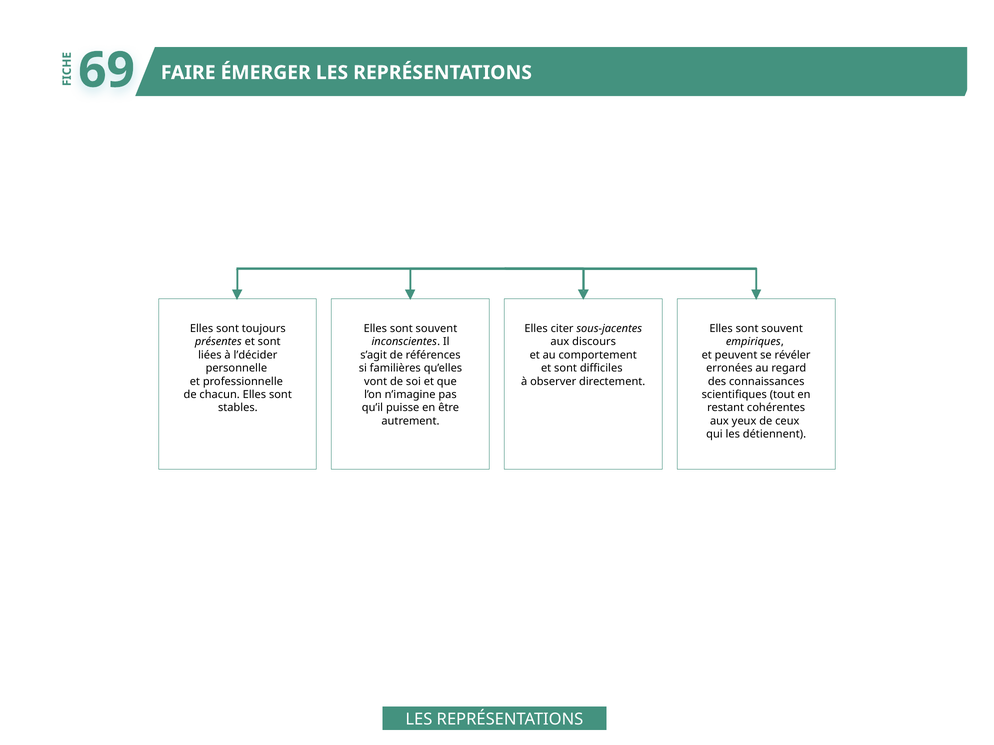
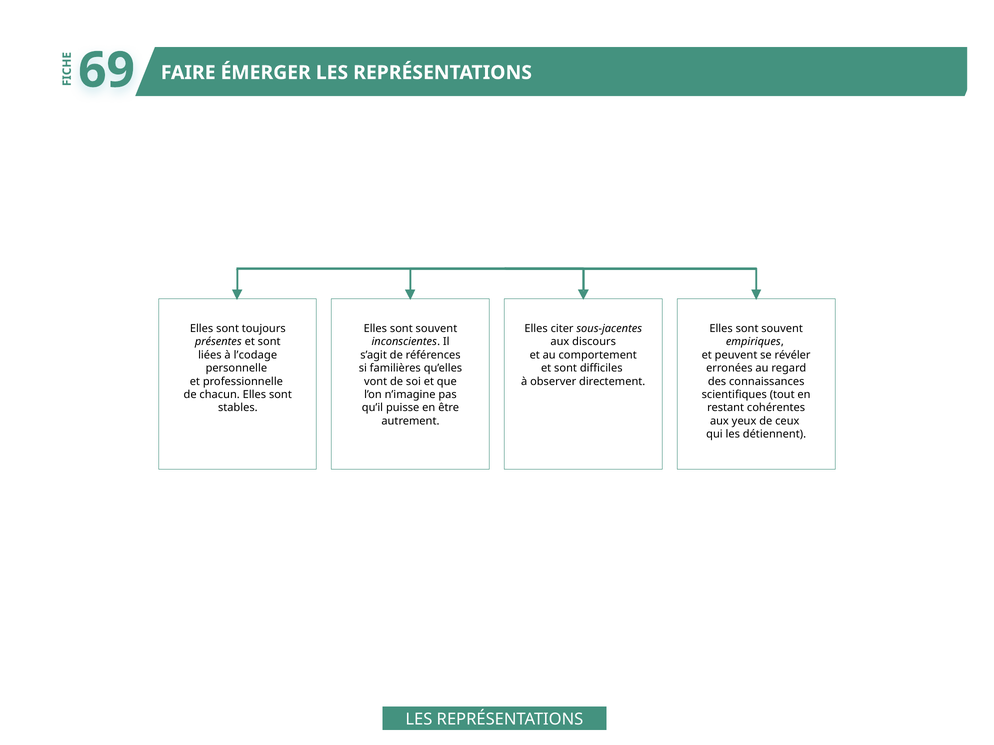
l’décider: l’décider -> l’codage (255, 355)
